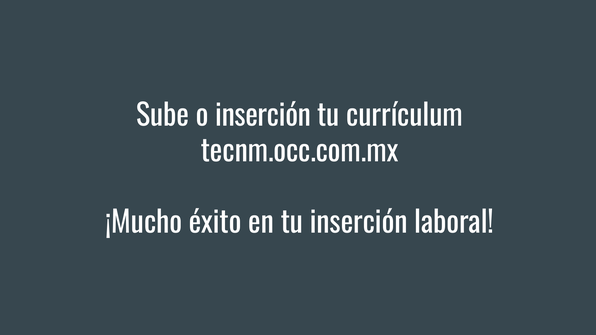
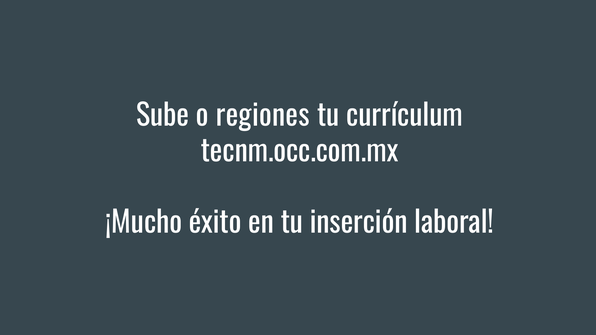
o inserción: inserción -> regiones (263, 116)
